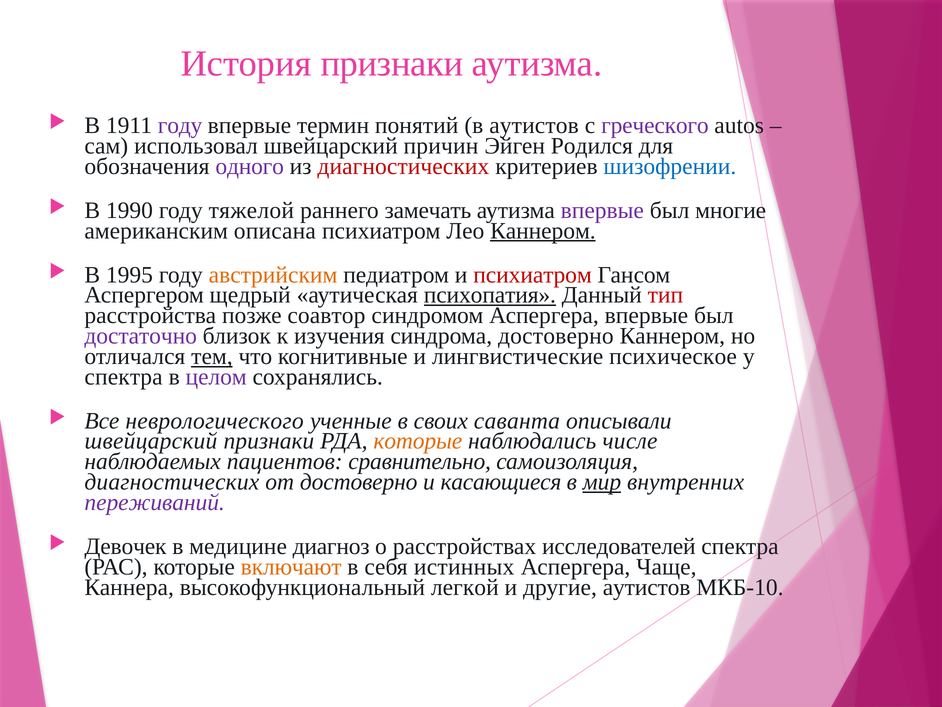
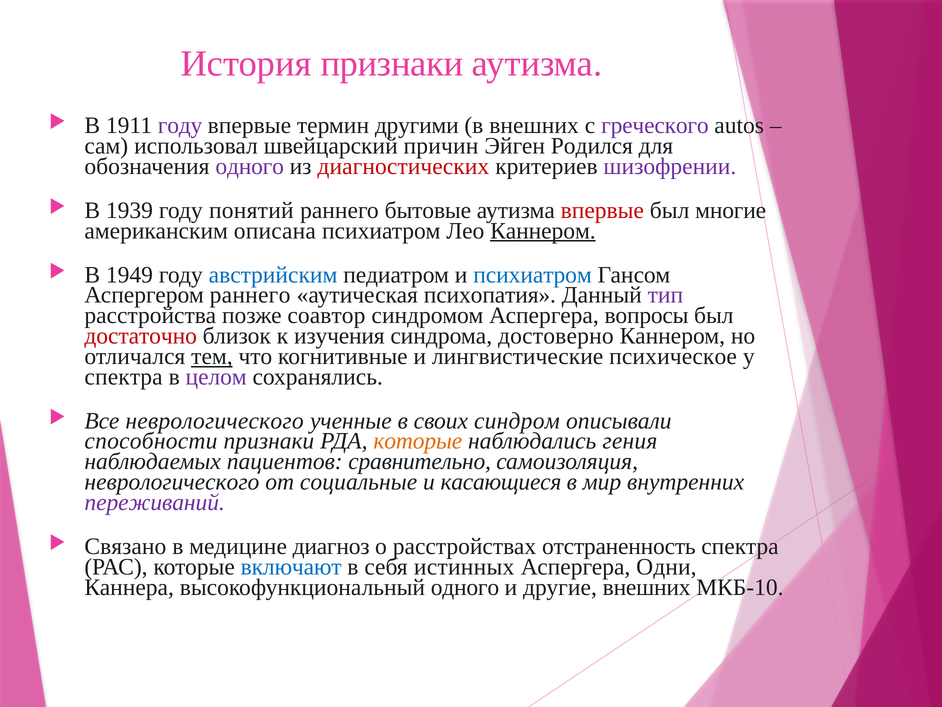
понятий: понятий -> другими (417, 125)
в аутистов: аутистов -> внешних (534, 125)
шизофрении colour: blue -> purple (670, 166)
1990: 1990 -> 1939 (129, 210)
тяжелой: тяжелой -> понятий (251, 210)
замечать: замечать -> бытовые (428, 210)
впервые colour: purple -> red (602, 210)
1995: 1995 -> 1949 (129, 275)
австрийским colour: orange -> blue (273, 275)
психиатром colour: red -> blue (533, 275)
Аспергером щедрый: щедрый -> раннего (250, 295)
психопатия underline: present -> none (490, 295)
тип colour: red -> purple (665, 295)
Аспергера впервые: впервые -> вопросы (647, 315)
достаточно colour: purple -> red (141, 336)
саванта: саванта -> синдром (517, 421)
швейцарский: швейцарский -> способности (151, 441)
числе: числе -> гения (630, 441)
диагностических: диагностических -> неврологического (172, 482)
от достоверно: достоверно -> социальные (359, 482)
мир underline: present -> none (602, 482)
Девочек: Девочек -> Связано (125, 546)
исследователей: исследователей -> отстраненность (619, 546)
включают colour: orange -> blue (291, 566)
Чаще: Чаще -> Одни (666, 566)
высокофункциональный легкой: легкой -> одного (465, 587)
другие аутистов: аутистов -> внешних (647, 587)
